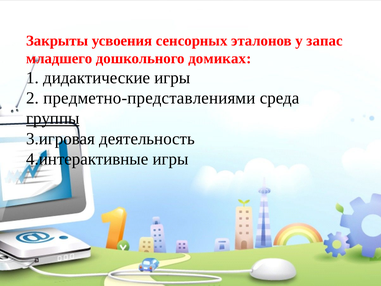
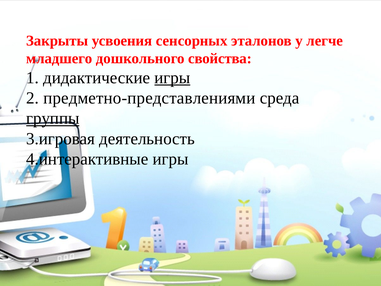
запас: запас -> легче (325, 41)
домиках: домиках -> свойства (220, 58)
игры underline: none -> present (172, 78)
